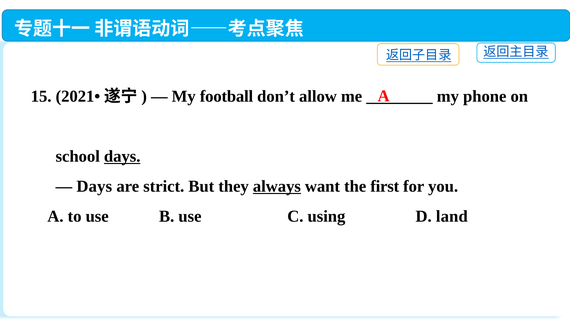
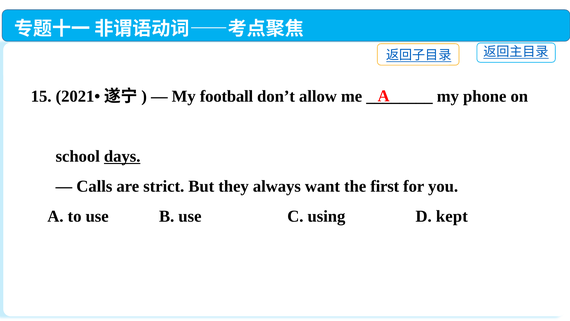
Days: Days -> Calls (94, 186)
always underline: present -> none (277, 186)
land: land -> kept (452, 216)
